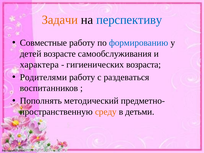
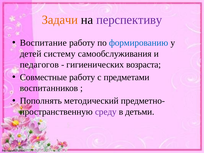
перспективу colour: blue -> purple (129, 20)
Совместные: Совместные -> Воспитание (43, 43)
возрасте: возрасте -> систему (60, 54)
характера: характера -> педагогов (39, 65)
Родителями: Родителями -> Совместные (43, 77)
раздеваться: раздеваться -> предметами (127, 77)
среду colour: orange -> purple (106, 112)
